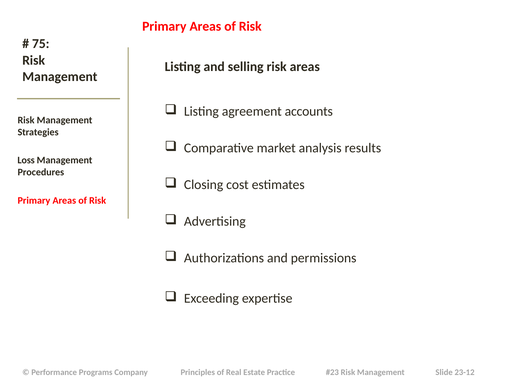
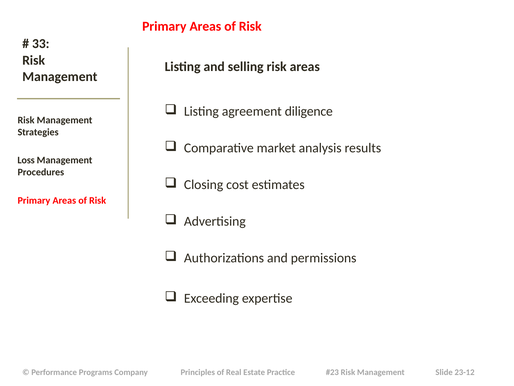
75: 75 -> 33 (41, 44)
accounts: accounts -> diligence (309, 111)
